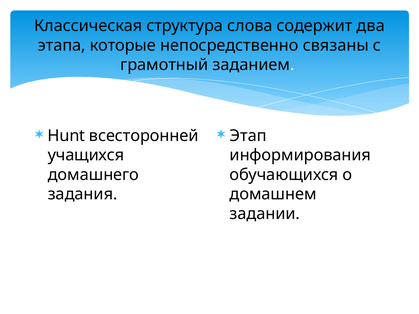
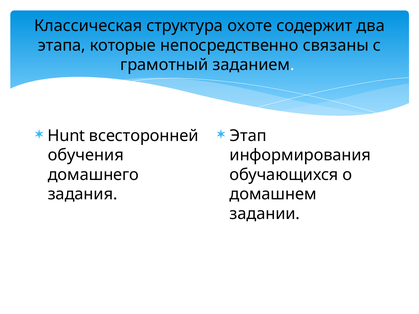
слова: слова -> охоте (250, 26)
учащихся: учащихся -> обучения (86, 155)
